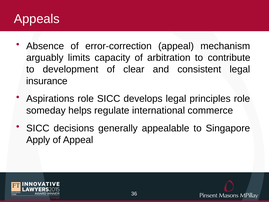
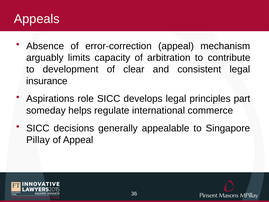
principles role: role -> part (242, 99)
Apply: Apply -> Pillay (38, 140)
